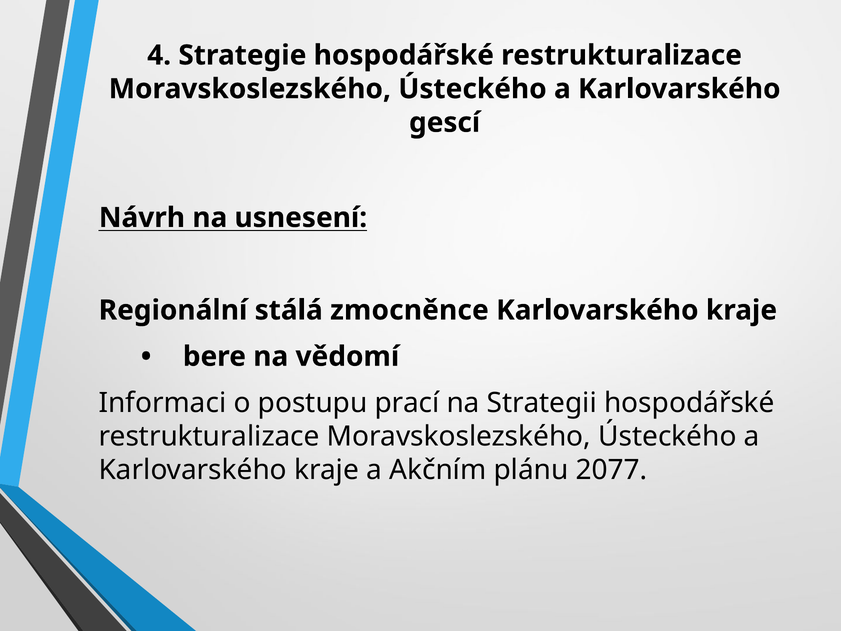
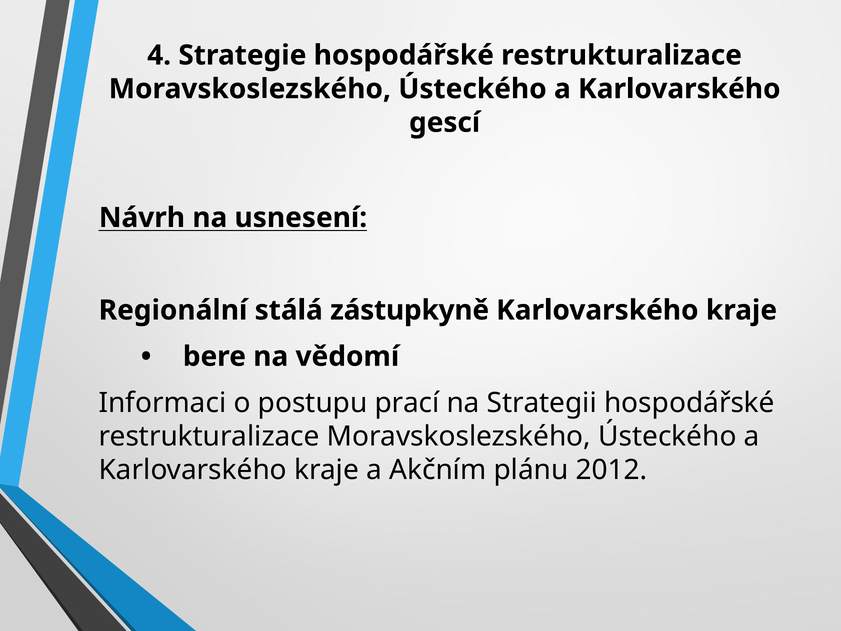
zmocněnce: zmocněnce -> zástupkyně (410, 310)
2077: 2077 -> 2012 (612, 470)
